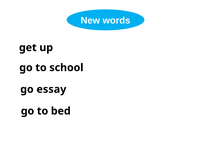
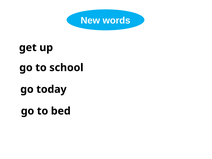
essay: essay -> today (51, 89)
